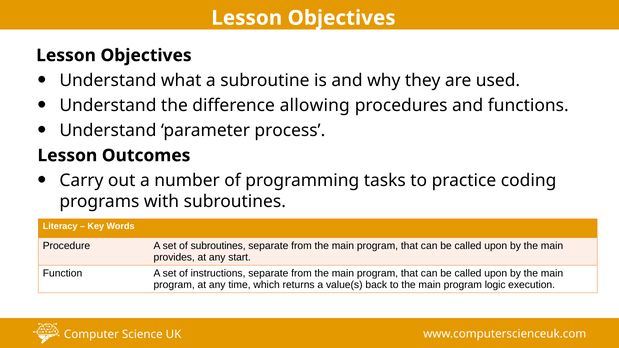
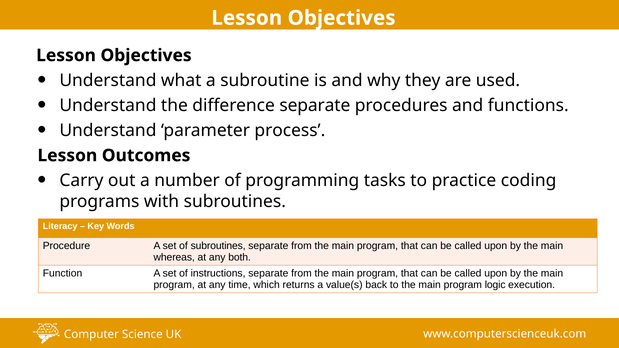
difference allowing: allowing -> separate (315, 106)
provides: provides -> whereas (174, 258)
start: start -> both (240, 258)
